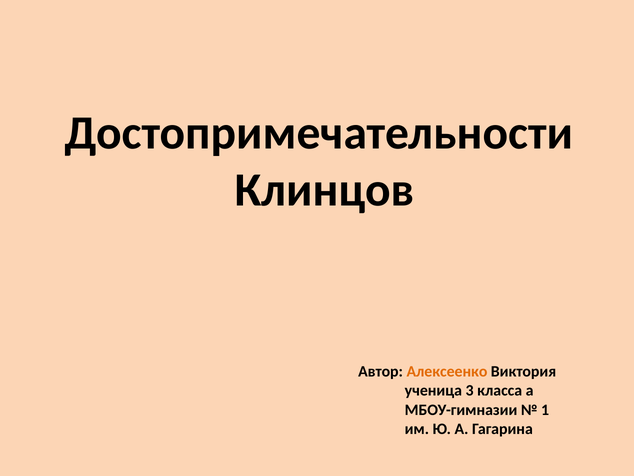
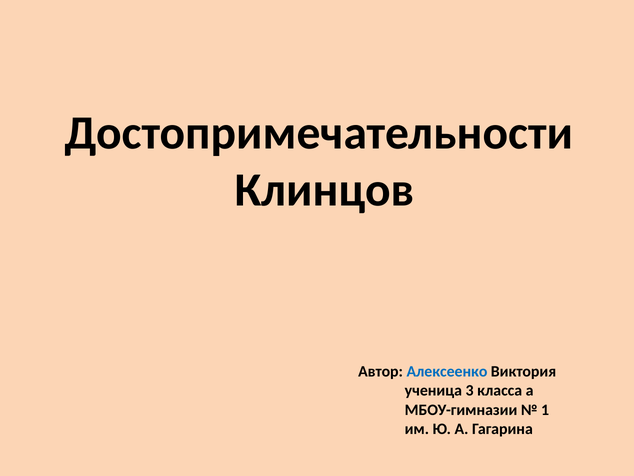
Алексеенко colour: orange -> blue (447, 371)
